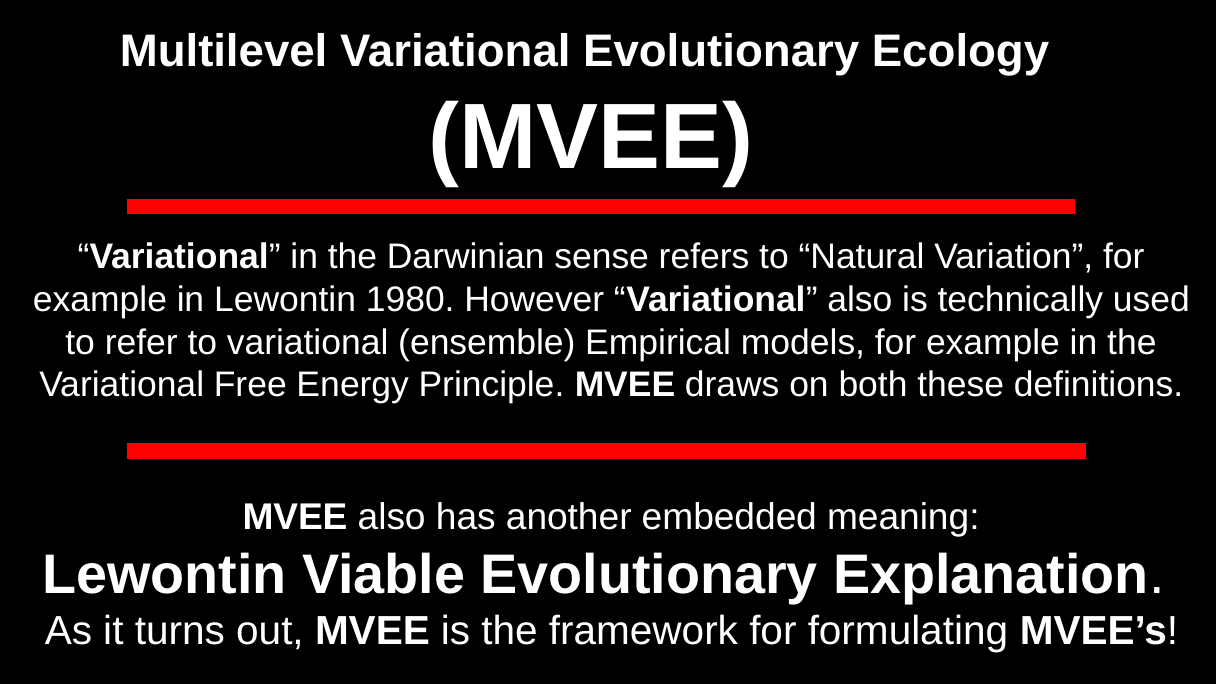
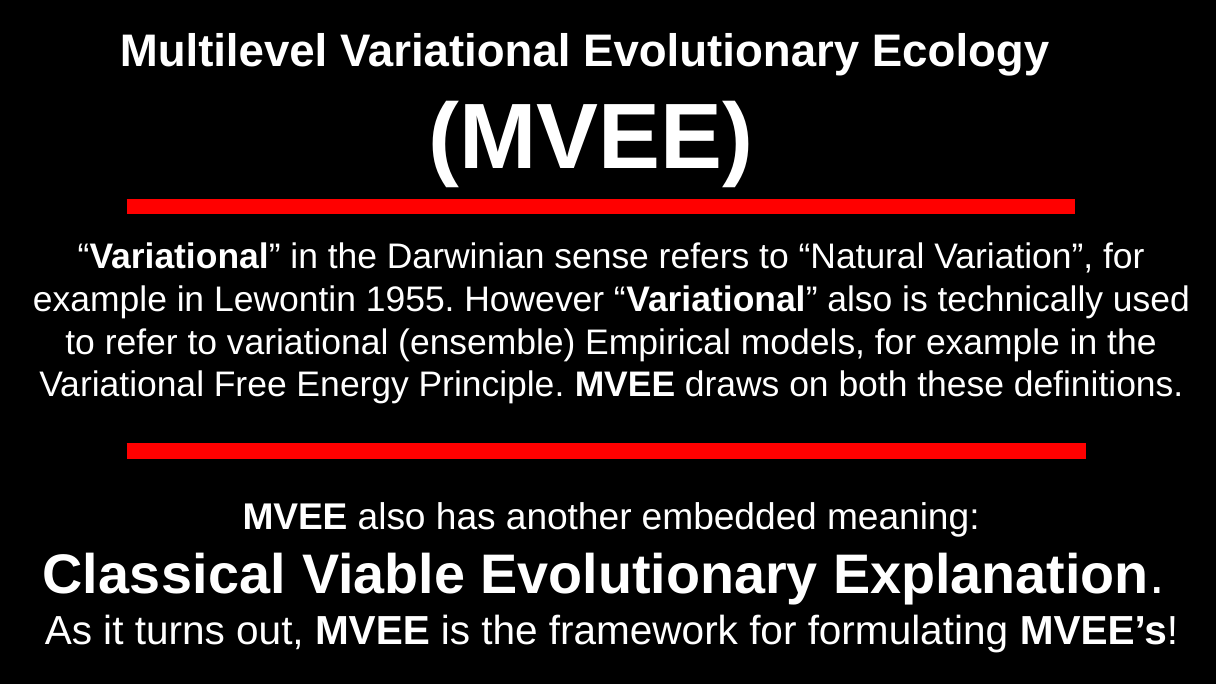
1980: 1980 -> 1955 (410, 300)
Lewontin: Lewontin -> Classical (164, 575)
